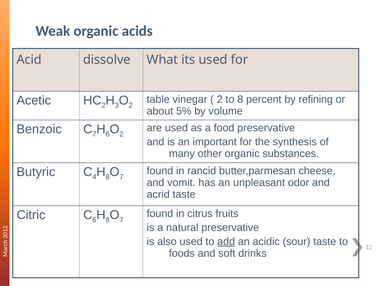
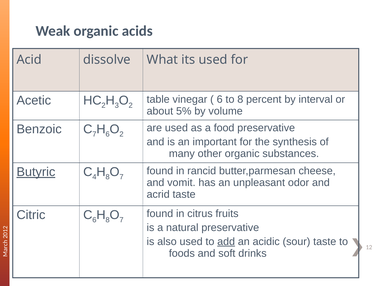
2: 2 -> 6 (220, 99)
refining: refining -> interval (316, 99)
Butyric underline: none -> present (36, 172)
